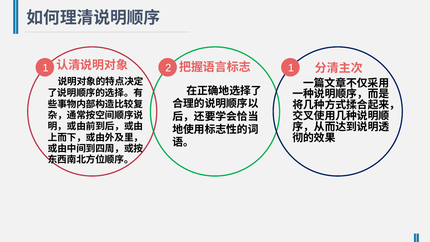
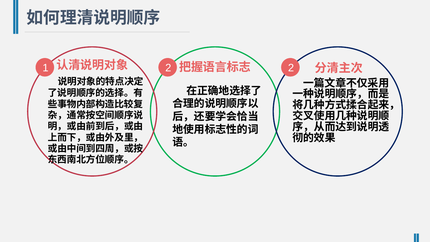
2 1: 1 -> 2 (291, 68)
